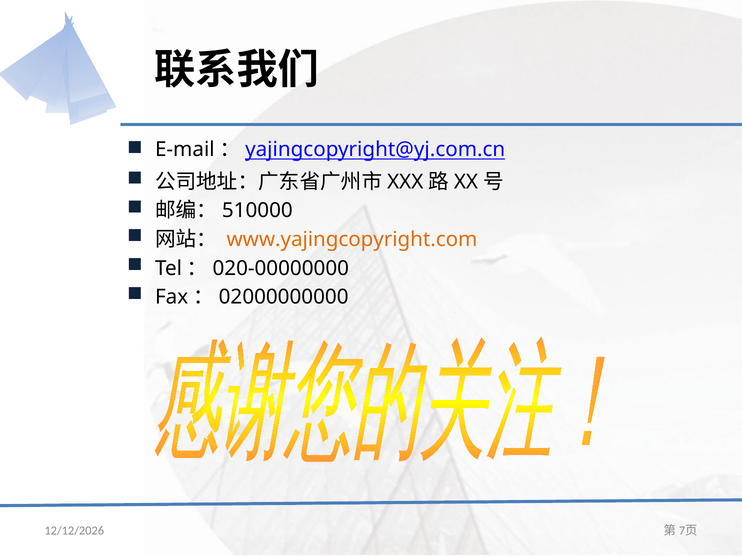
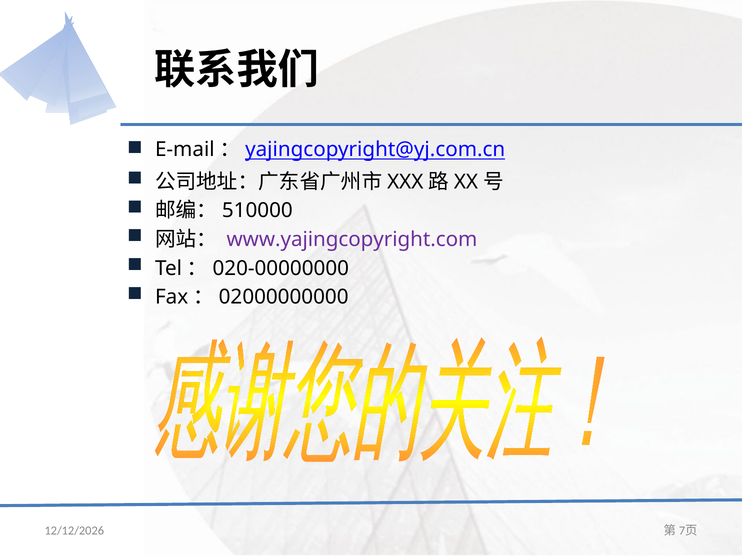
www.yajingcopyright.com colour: orange -> purple (352, 240)
